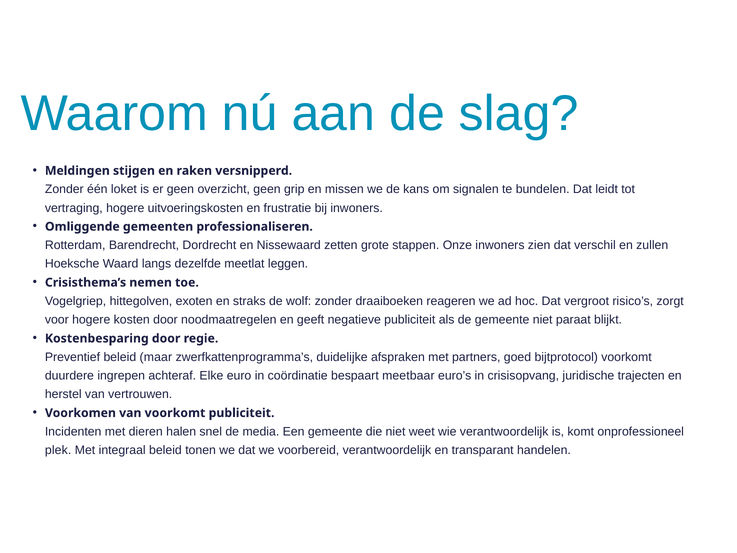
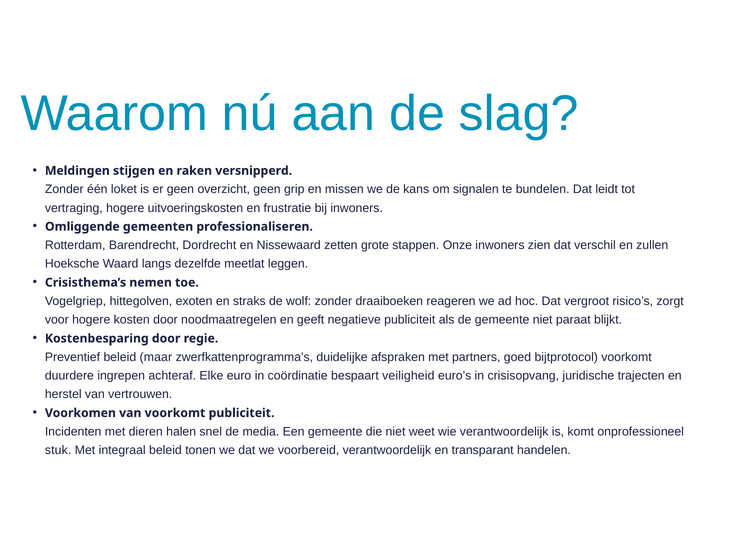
meetbaar: meetbaar -> veiligheid (408, 376)
plek: plek -> stuk (58, 450)
